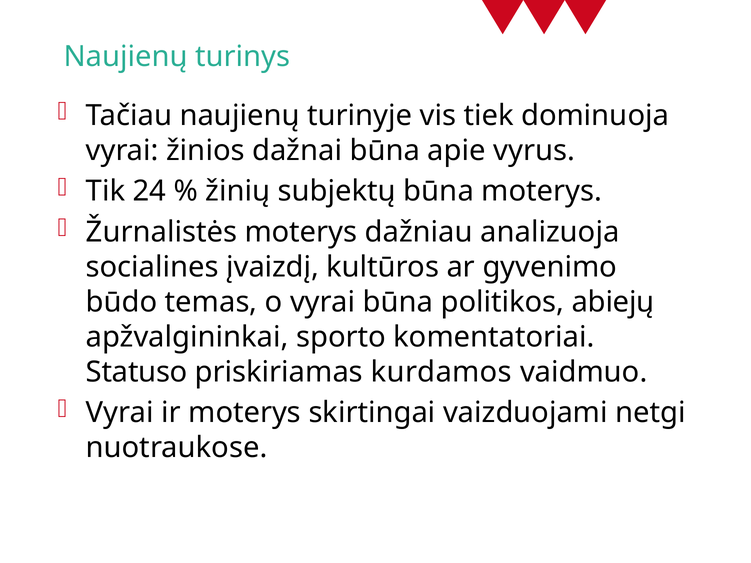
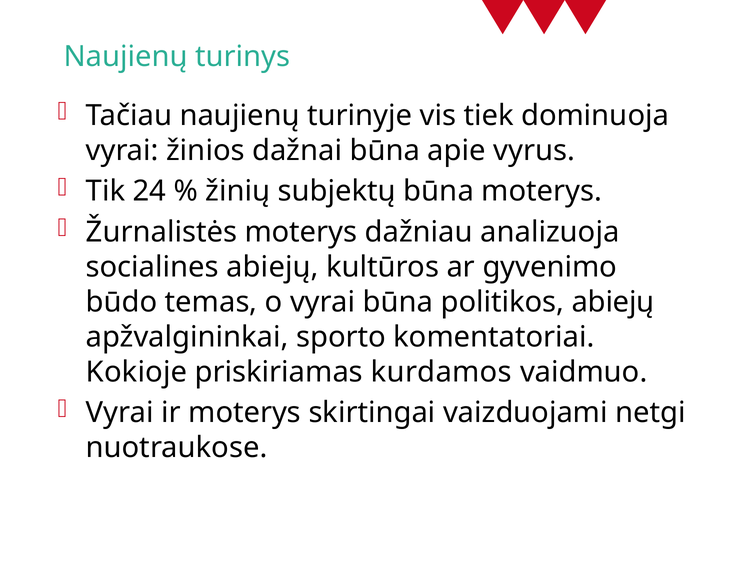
socialines įvaizdį: įvaizdį -> abiejų (273, 267)
Statuso: Statuso -> Kokioje (137, 372)
